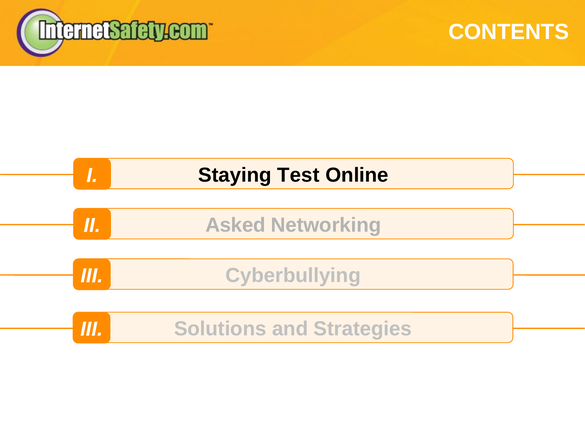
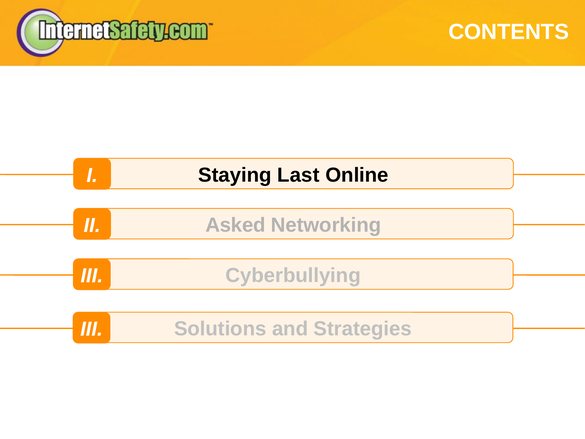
Test: Test -> Last (298, 175)
